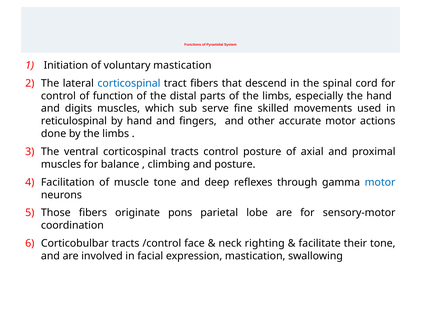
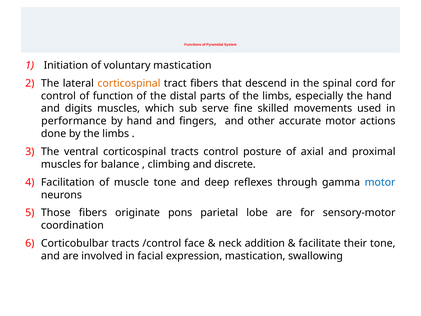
corticospinal colour: blue -> orange (129, 83)
reticulospinal: reticulospinal -> performance (74, 121)
and posture: posture -> discrete (235, 164)
righting: righting -> addition (265, 243)
